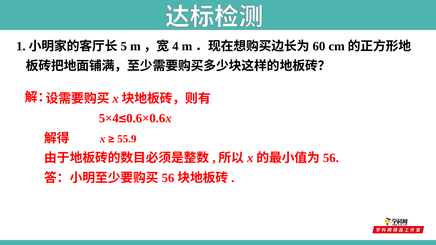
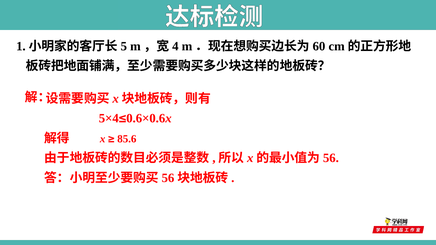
55.9: 55.9 -> 85.6 (127, 139)
